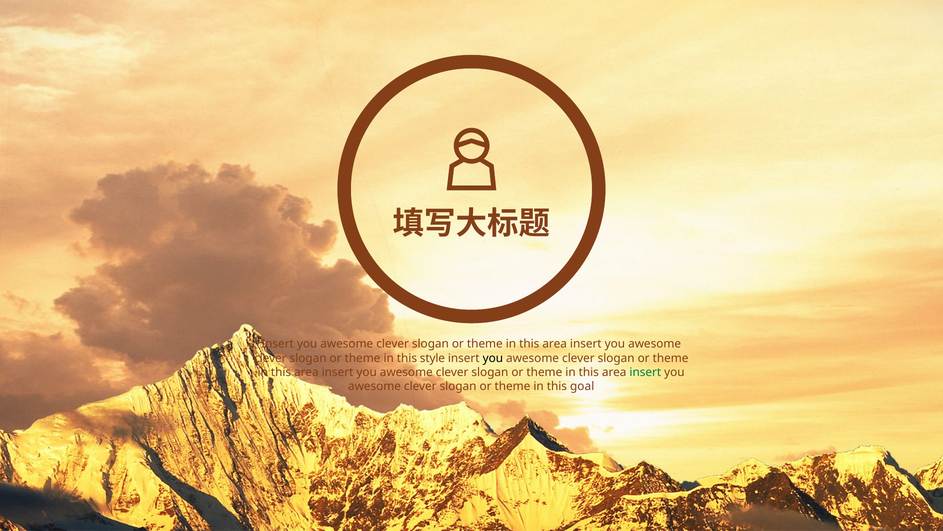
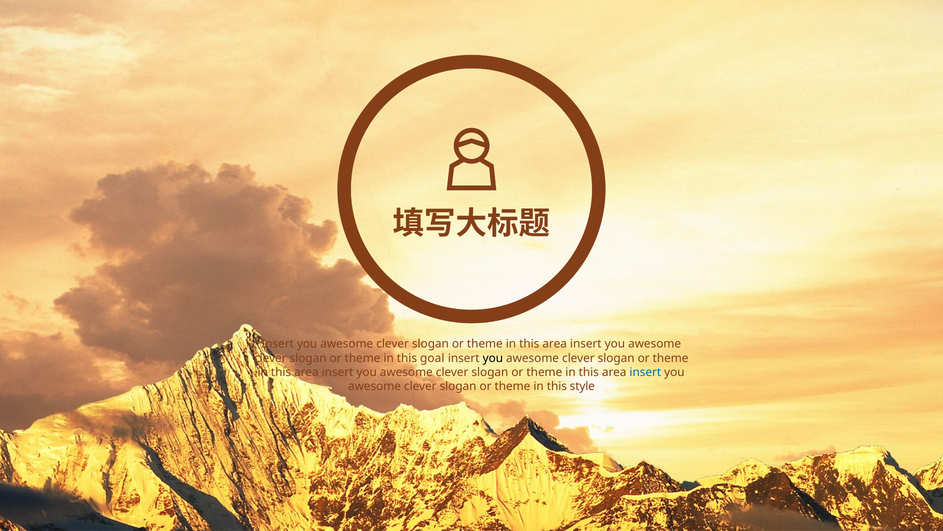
style: style -> goal (432, 358)
insert colour: green -> blue (645, 372)
goal: goal -> style (582, 386)
